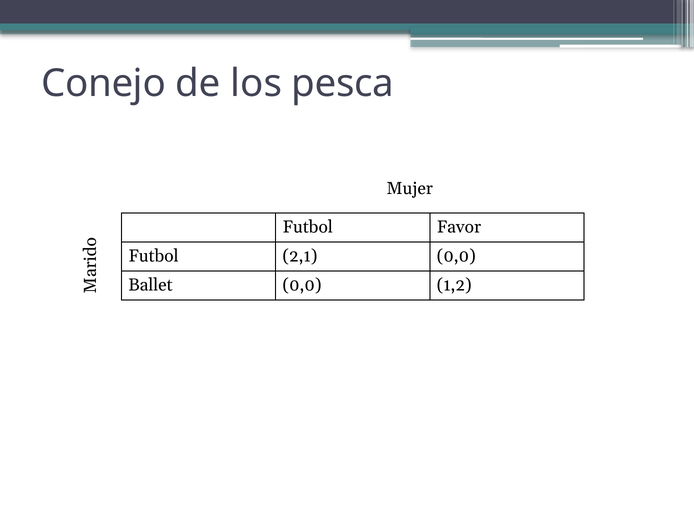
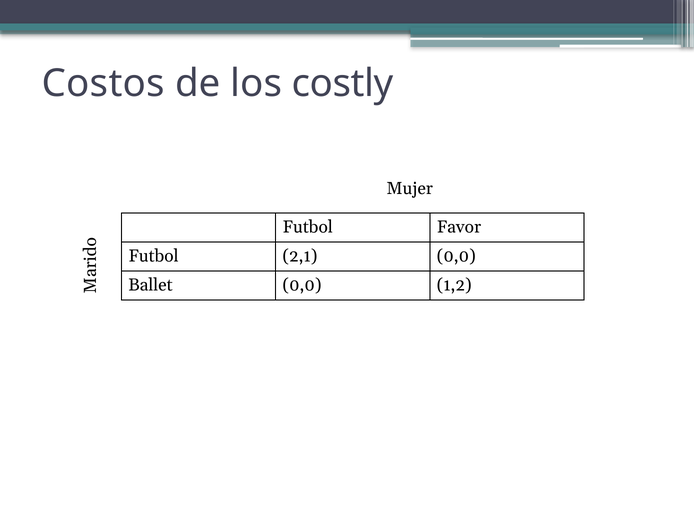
Conejo: Conejo -> Costos (103, 84)
pesca: pesca -> costly (343, 84)
